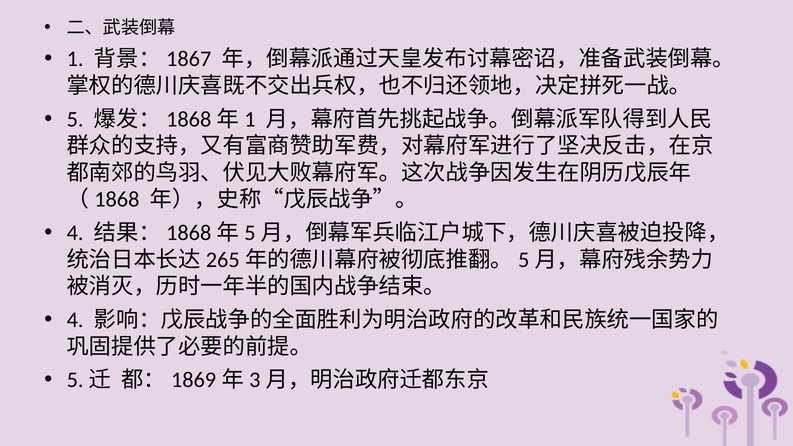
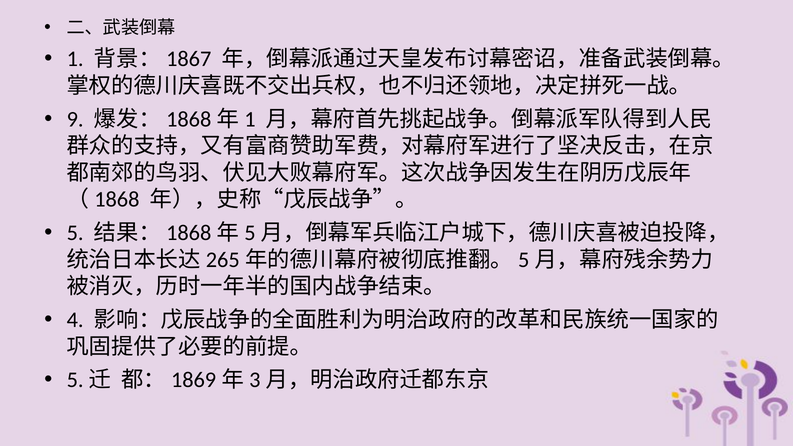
5: 5 -> 9 (75, 119)
4: 4 -> 5 (75, 233)
